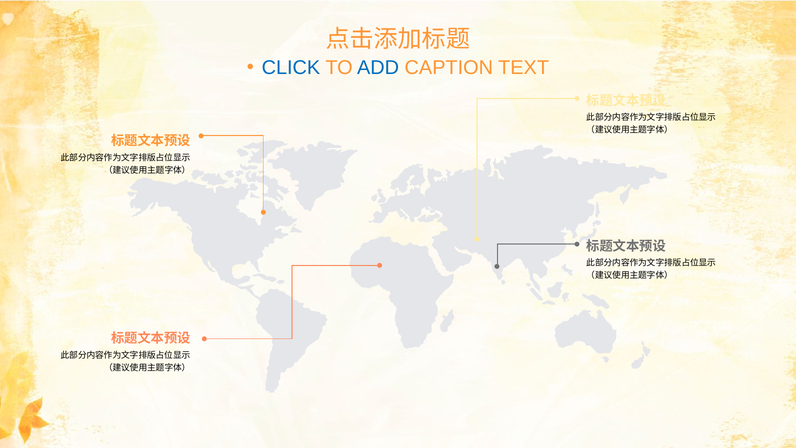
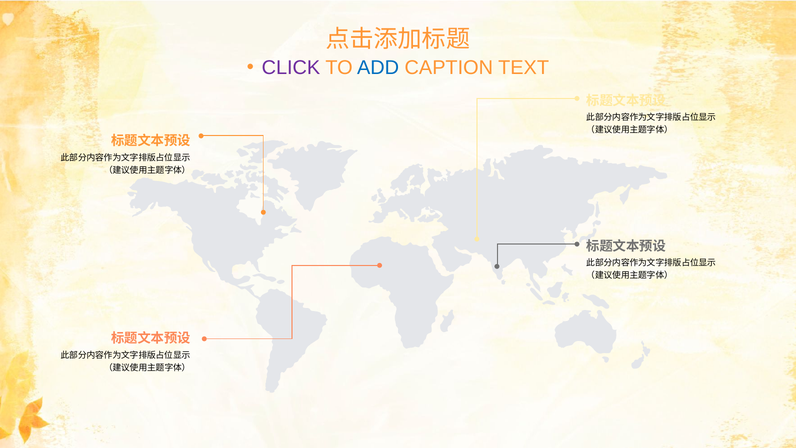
CLICK colour: blue -> purple (291, 67)
